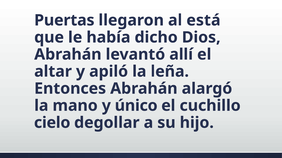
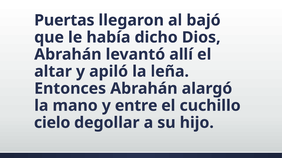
está: está -> bajó (203, 20)
único: único -> entre (136, 106)
